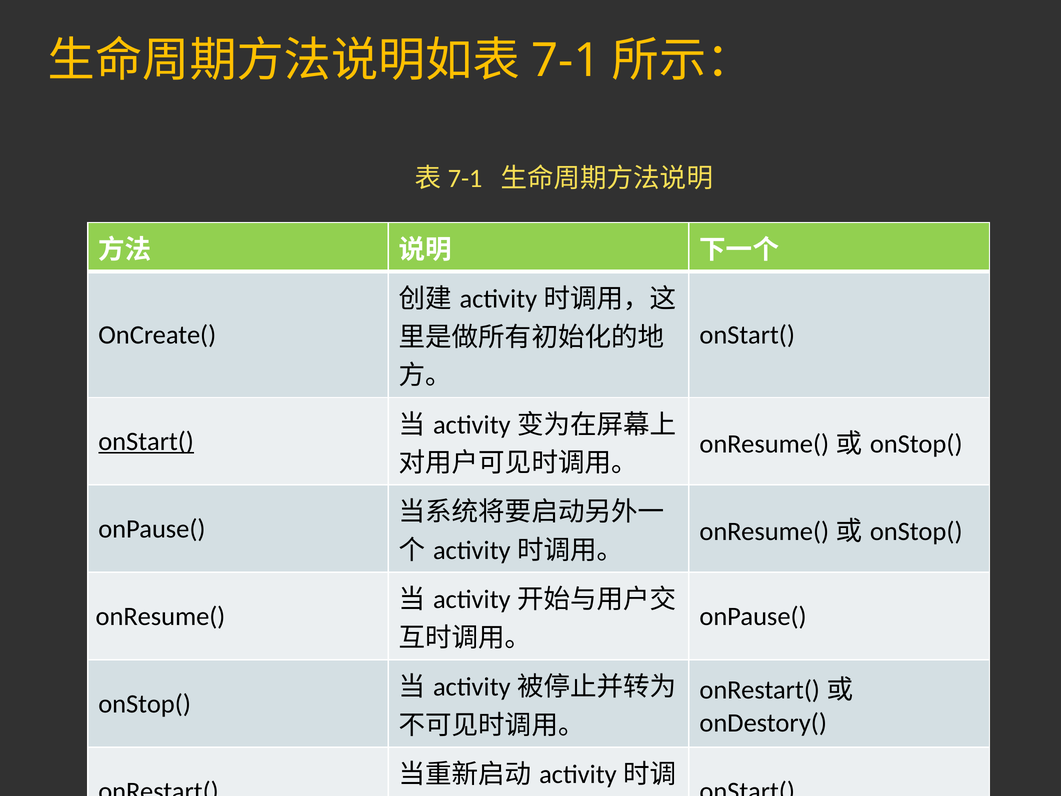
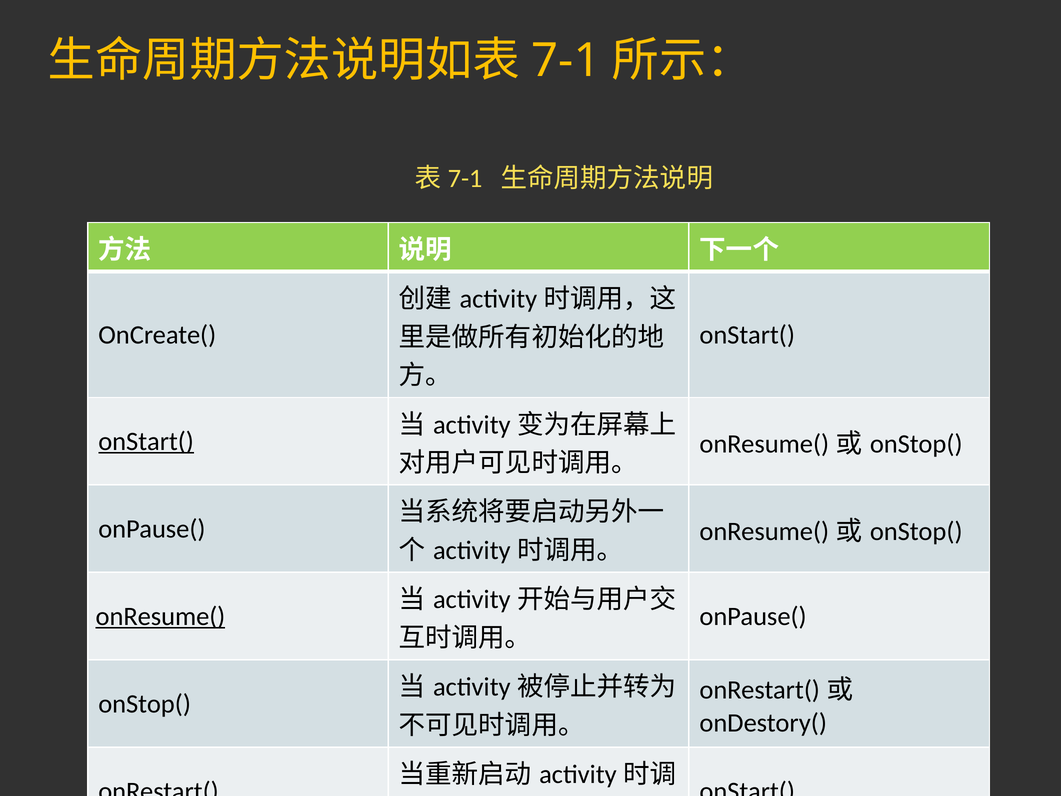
onResume( underline: none -> present (160, 616)
